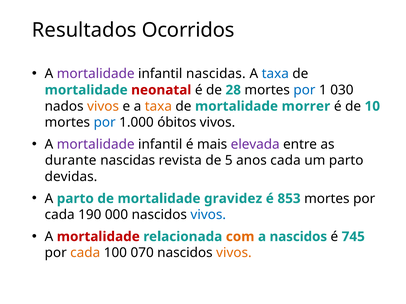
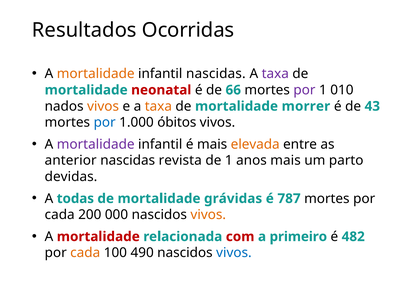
Ocorridos: Ocorridos -> Ocorridas (188, 30)
mortalidade colour: purple -> orange (96, 74)
taxa colour: blue -> purple (275, 74)
28: 28 -> 66 (233, 90)
por colour: blue -> purple (304, 90)
030: 030 -> 010 (342, 90)
10: 10 -> 43 (372, 106)
elevada colour: purple -> orange (255, 145)
durante: durante -> anterior (71, 161)
de 5: 5 -> 1 (229, 161)
anos cada: cada -> mais (286, 161)
A parto: parto -> todas (75, 199)
gravidez: gravidez -> grávidas (233, 199)
853: 853 -> 787 (289, 199)
190: 190 -> 200 (90, 215)
vivos colour: blue -> orange (208, 215)
com colour: orange -> red (240, 237)
a nascidos: nascidos -> primeiro (298, 237)
745: 745 -> 482 (353, 237)
070: 070 -> 490 (142, 253)
vivos colour: orange -> blue (234, 253)
